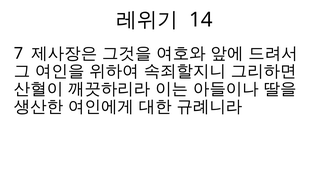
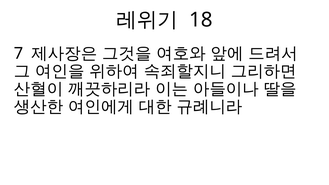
14: 14 -> 18 (201, 20)
